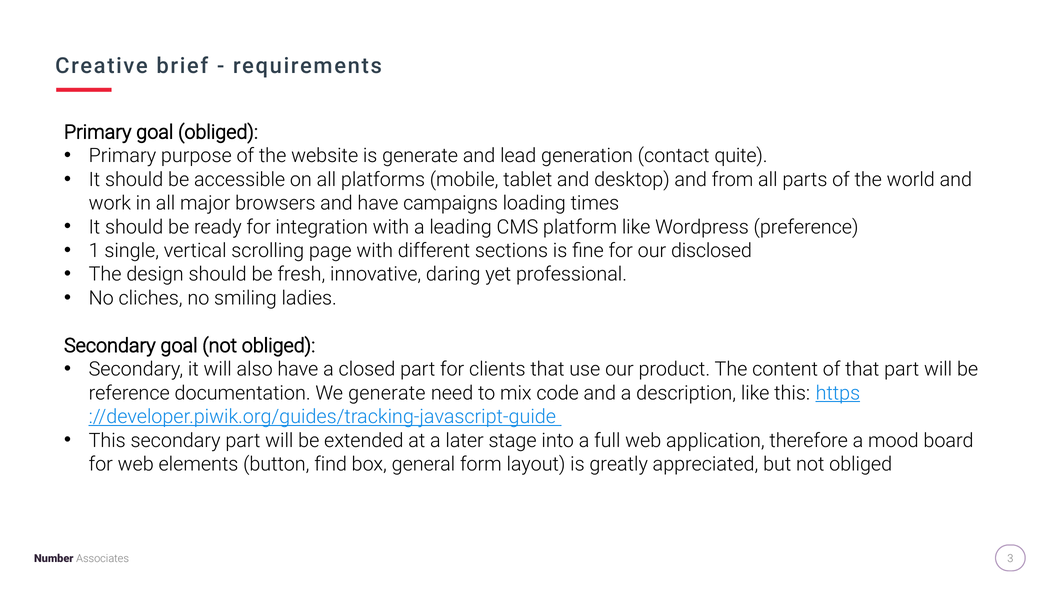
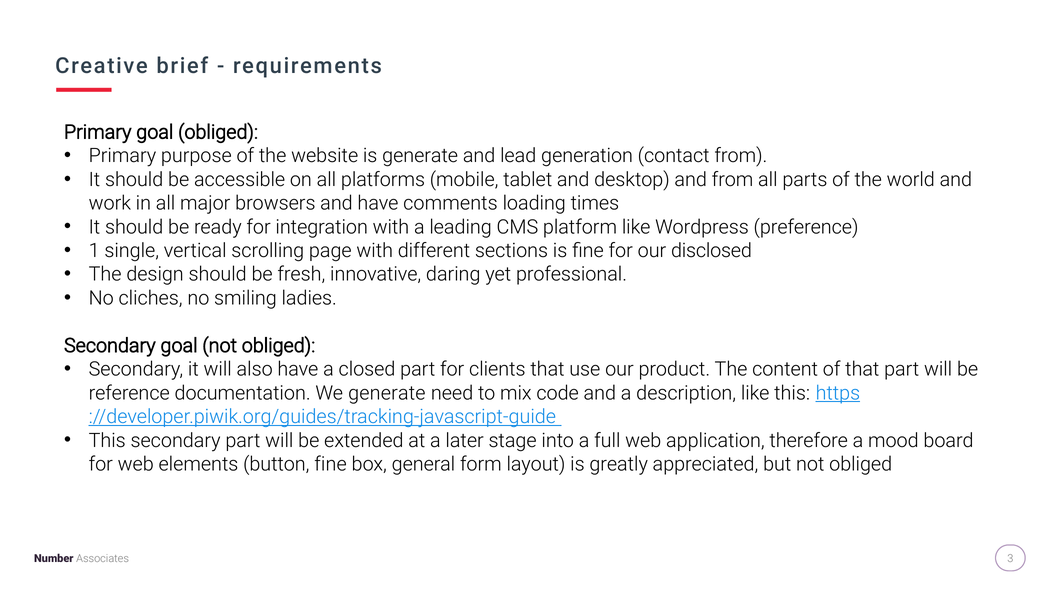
contact quite: quite -> from (741, 156)
campaigns: campaigns -> comments (450, 203)
button find: find -> fine (331, 464)
